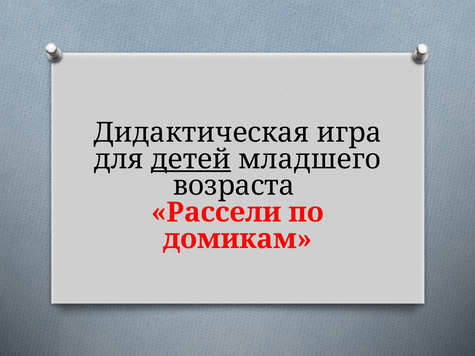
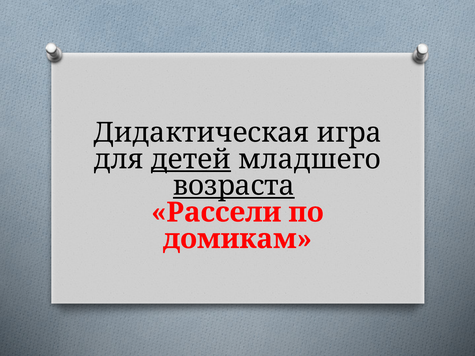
возраста underline: none -> present (234, 186)
